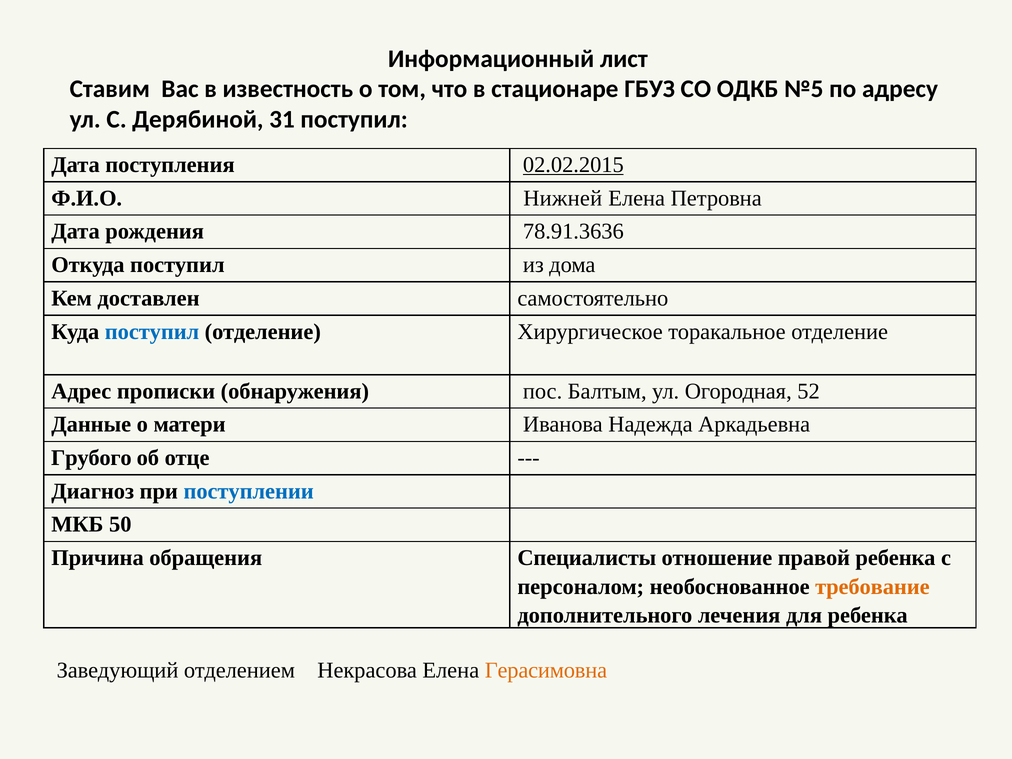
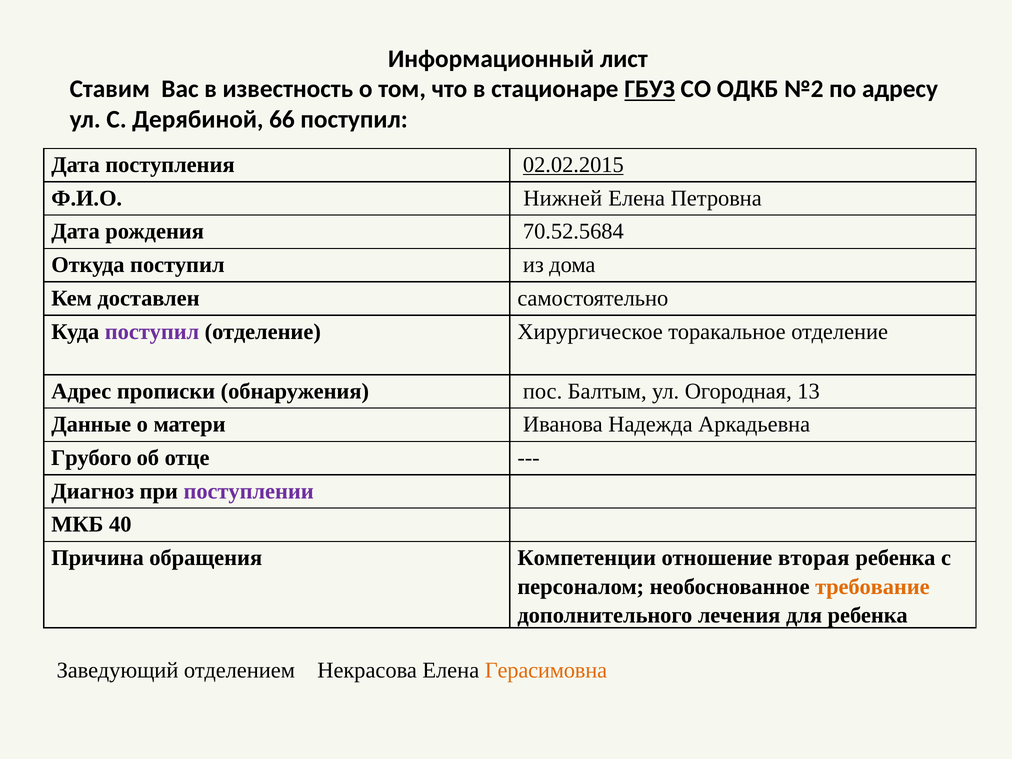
ГБУЗ underline: none -> present (650, 89)
№5: №5 -> №2 (804, 89)
31: 31 -> 66 (282, 120)
78.91.3636: 78.91.3636 -> 70.52.5684 (573, 232)
поступил colour: blue -> purple (152, 332)
52: 52 -> 13 (809, 391)
поступлении colour: blue -> purple (249, 491)
50: 50 -> 40 (120, 525)
Специалисты: Специалисты -> Компетенции (587, 558)
правой: правой -> вторая (814, 558)
